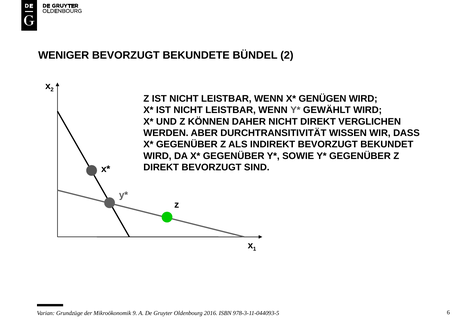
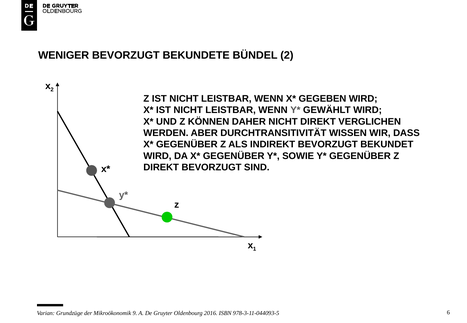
GENÜGEN: GENÜGEN -> GEGEBEN (322, 99)
